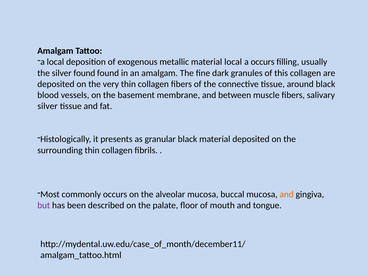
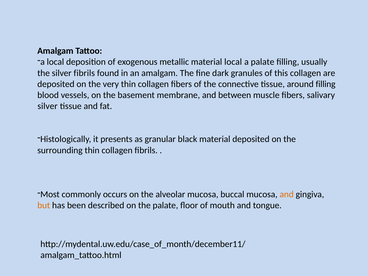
a occurs: occurs -> palate (263, 62)
silver found: found -> fibrils (84, 73)
around black: black -> filling (326, 84)
but colour: purple -> orange (44, 205)
